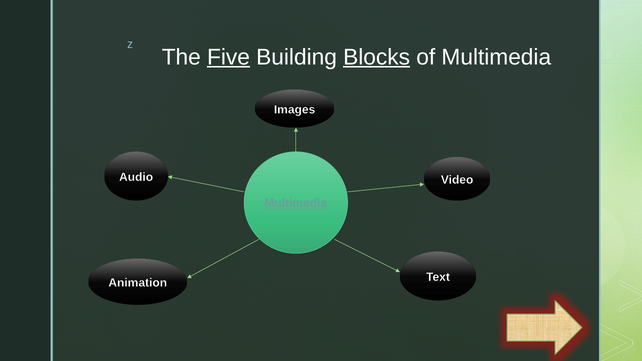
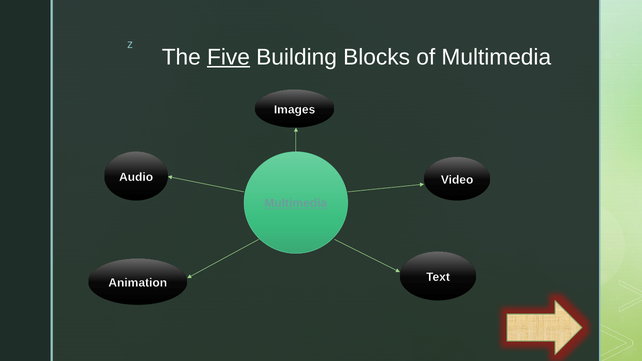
Blocks underline: present -> none (377, 57)
